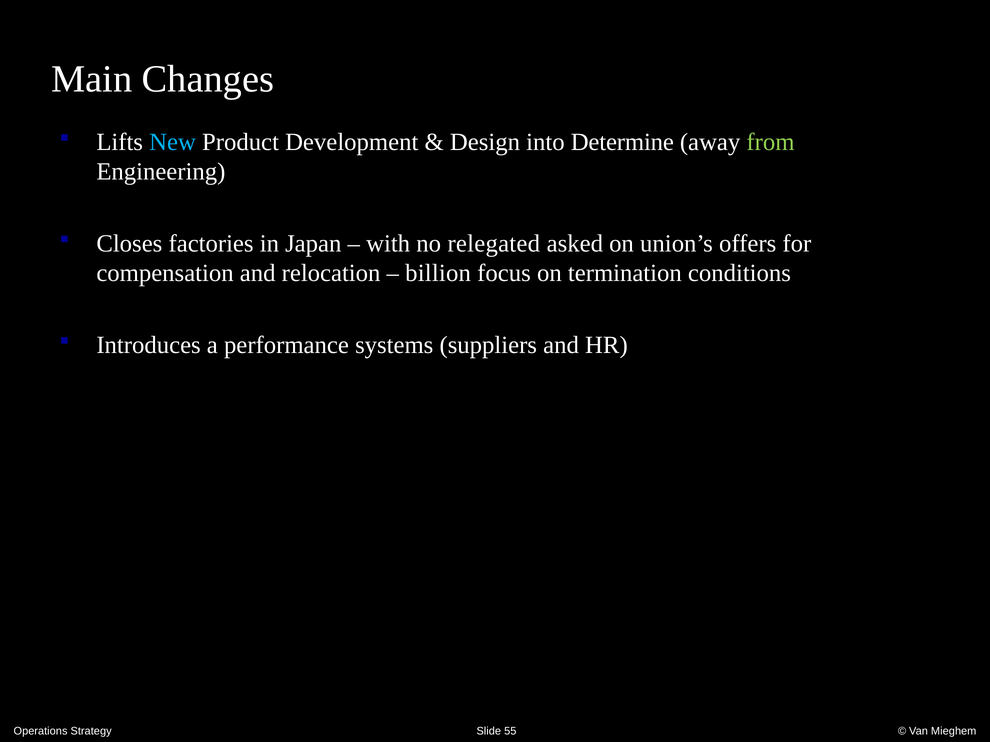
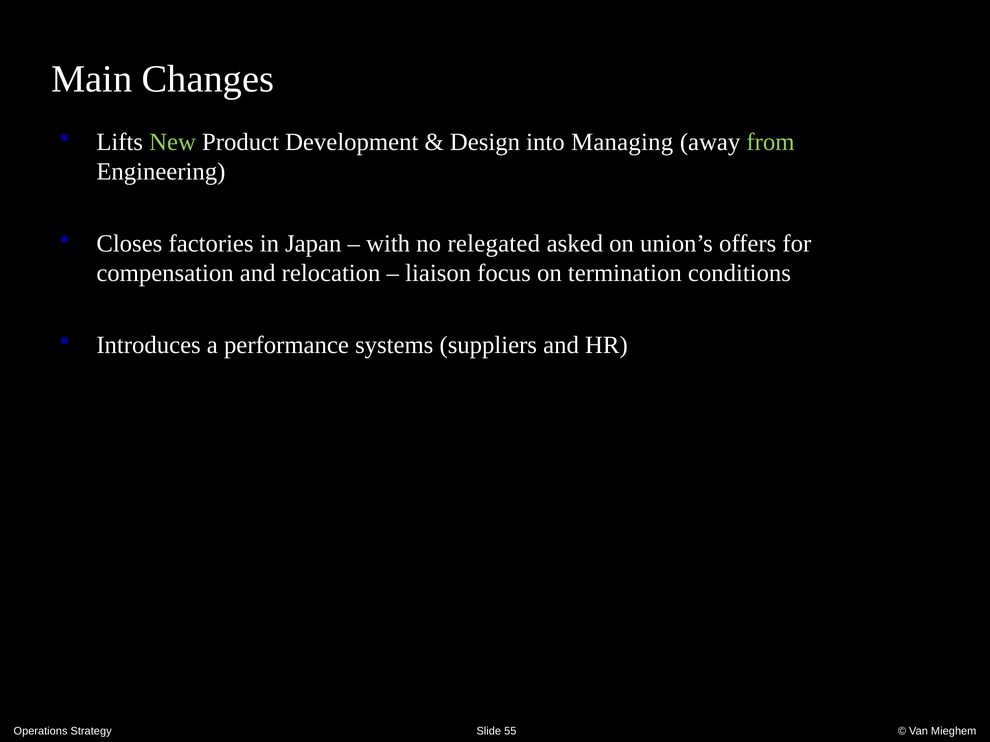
New colour: light blue -> light green (173, 142)
Determine: Determine -> Managing (622, 142)
billion: billion -> liaison (438, 273)
